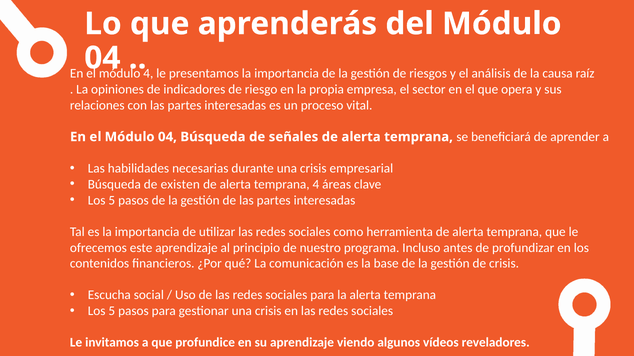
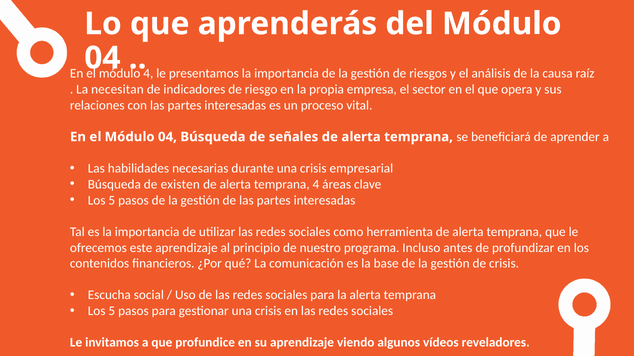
opiniones: opiniones -> necesitan (117, 90)
